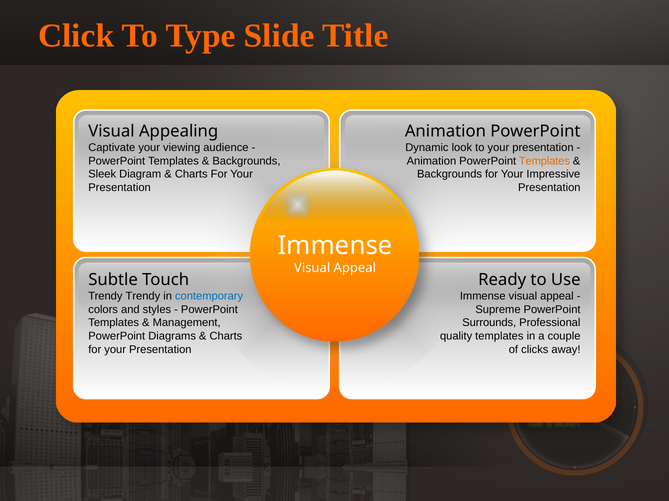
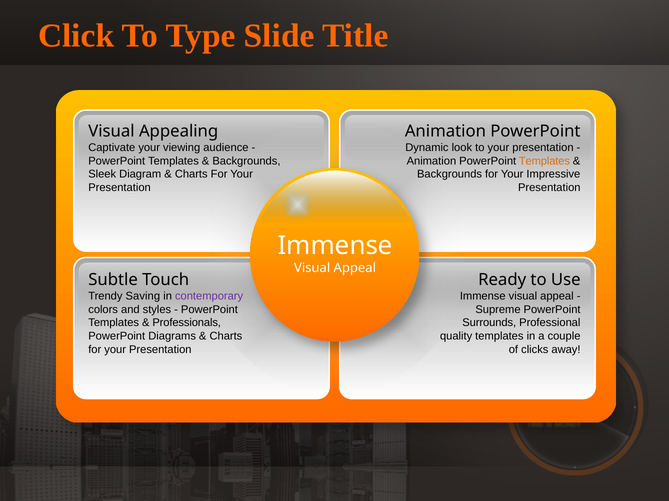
Trendy Trendy: Trendy -> Saving (143, 296)
contemporary colour: blue -> purple (209, 296)
Management: Management -> Professionals (187, 323)
